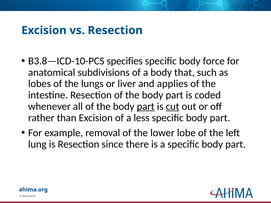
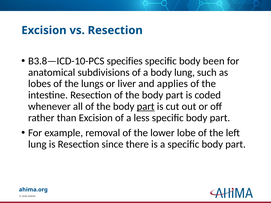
force: force -> been (214, 61)
body that: that -> lung (184, 72)
cut underline: present -> none (173, 107)
